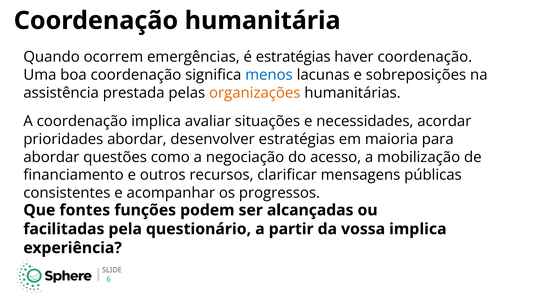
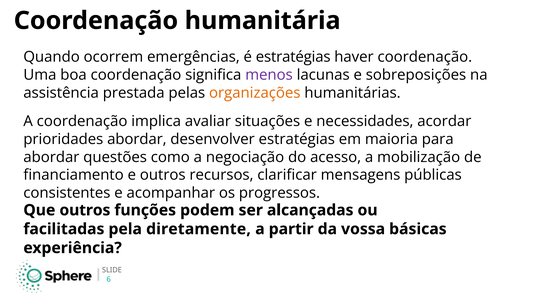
menos colour: blue -> purple (269, 75)
Que fontes: fontes -> outros (85, 210)
questionário: questionário -> diretamente (198, 229)
vossa implica: implica -> básicas (418, 229)
